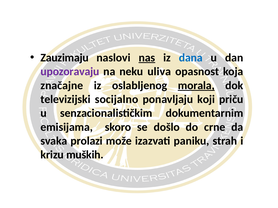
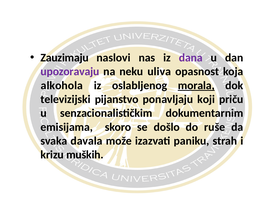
nas underline: present -> none (147, 58)
dana colour: blue -> purple (191, 58)
značajne: značajne -> alkohola (62, 86)
socijalno: socijalno -> pijanstvo (117, 99)
crne: crne -> ruše (215, 127)
prolazi: prolazi -> davala (87, 141)
